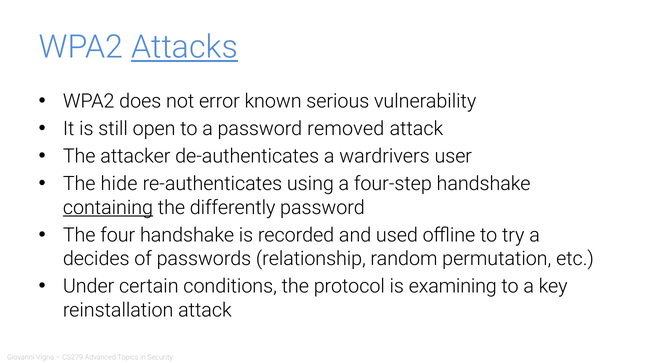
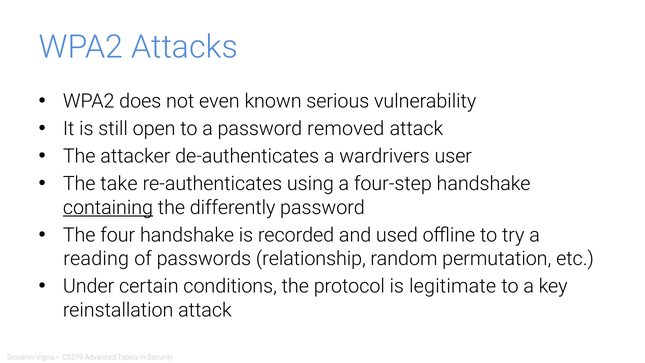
Attacks underline: present -> none (185, 47)
error: error -> even (219, 101)
hide: hide -> take (119, 184)
decides: decides -> reading (96, 259)
examining: examining -> legitimate (453, 286)
